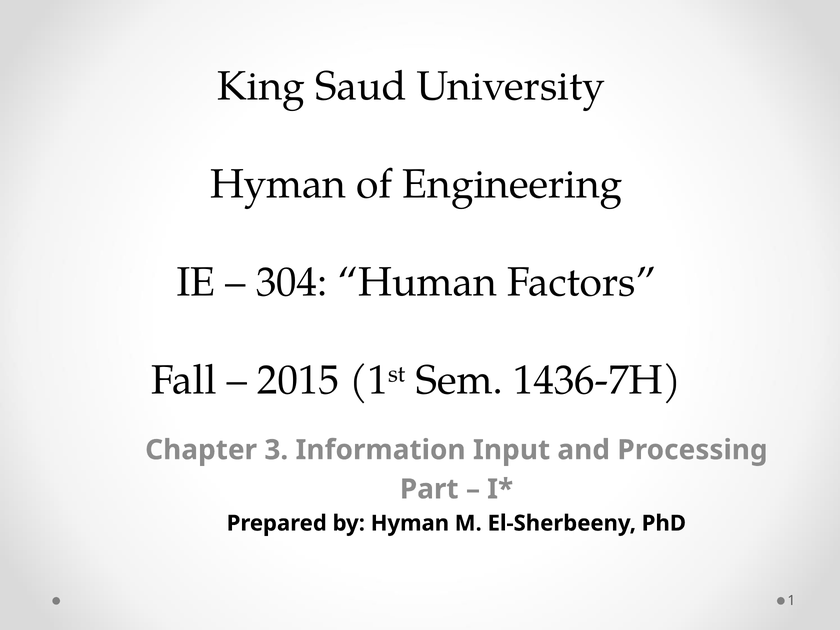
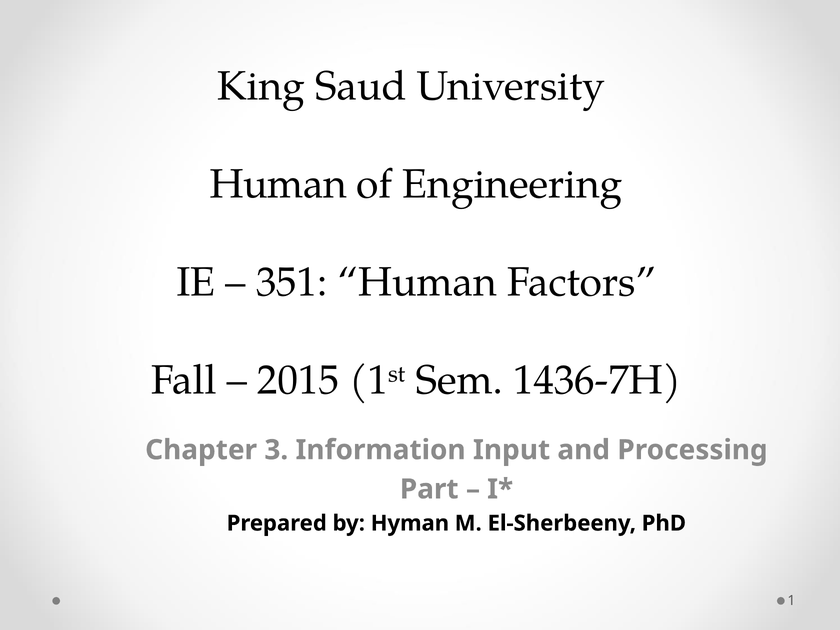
Hyman: Hyman -> Human (278, 184)
304: 304 -> 351 (292, 282)
